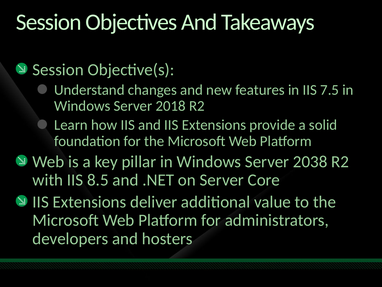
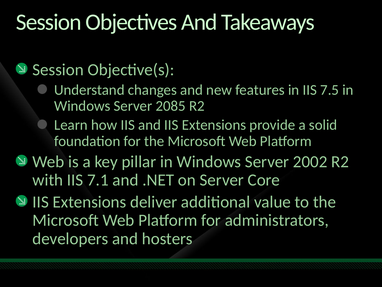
2018: 2018 -> 2085 (171, 106)
2038: 2038 -> 2002 (310, 161)
8.5: 8.5 -> 7.1 (98, 180)
